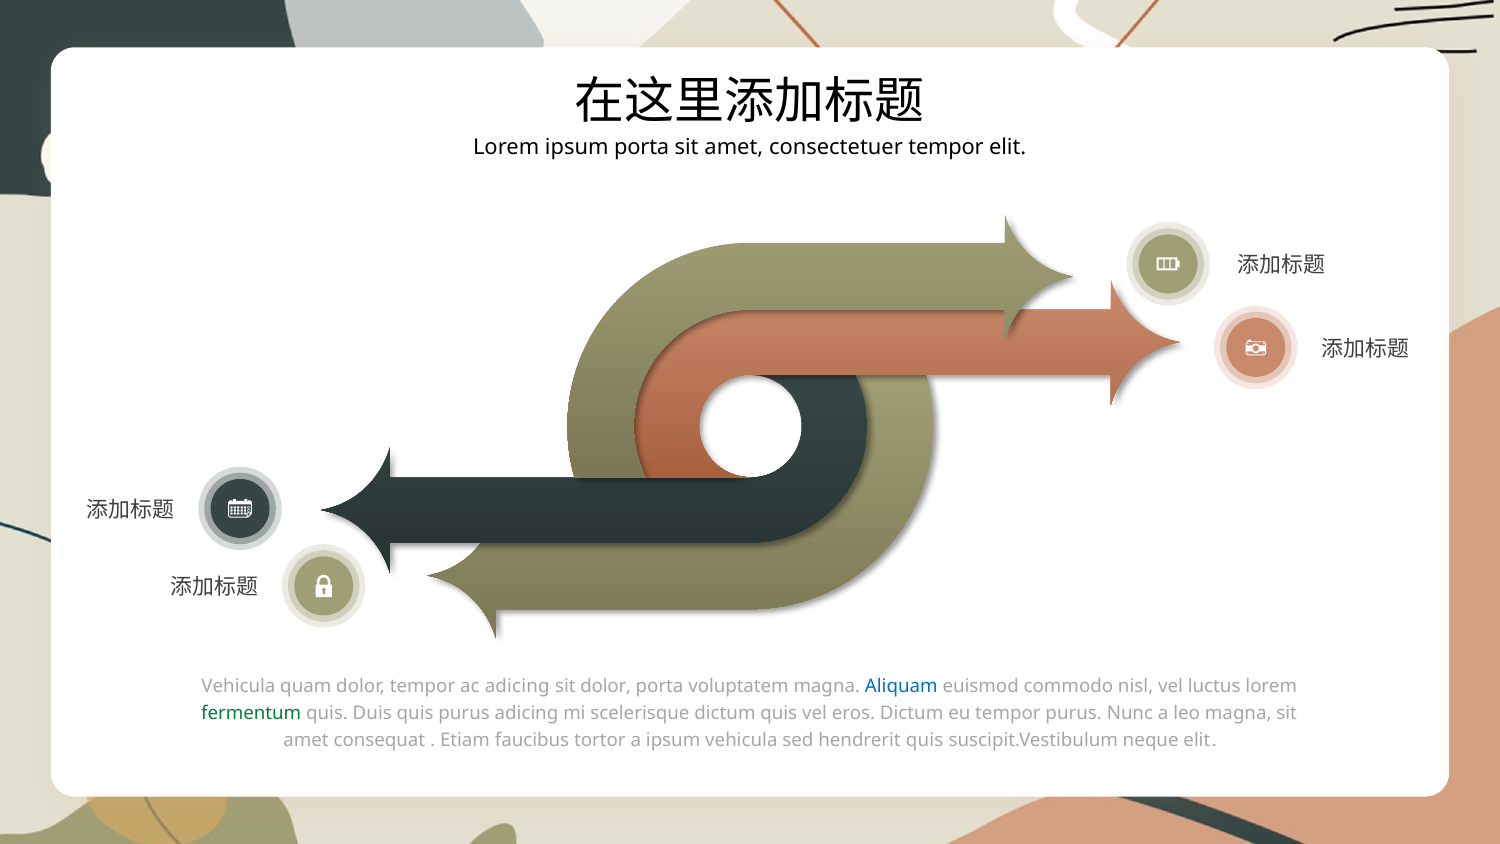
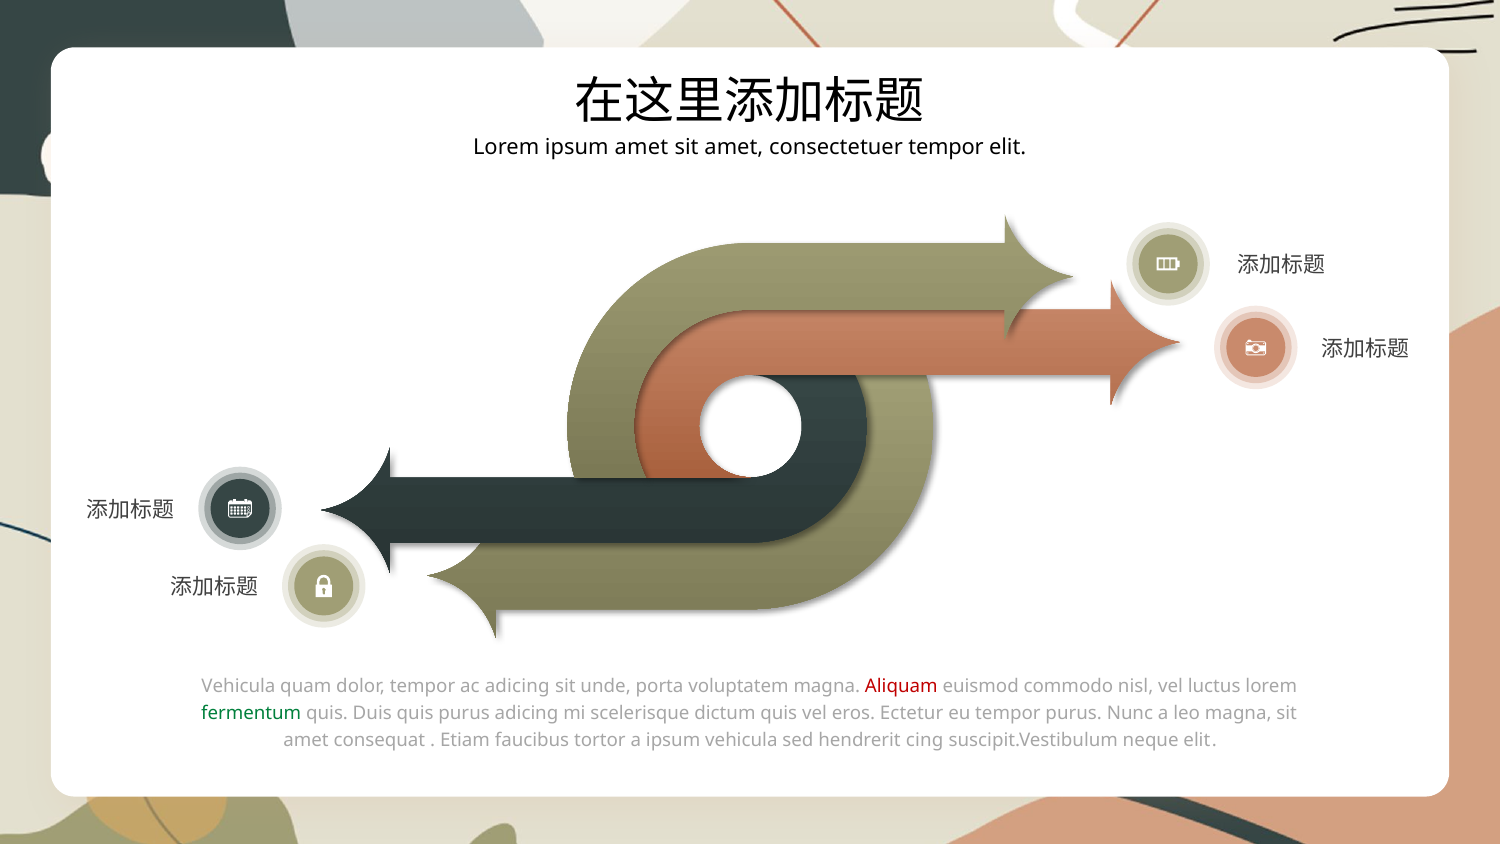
ipsum porta: porta -> amet (642, 147)
sit dolor: dolor -> unde (606, 686)
Aliquam colour: blue -> red (901, 686)
eros Dictum: Dictum -> Ectetur (912, 713)
hendrerit quis: quis -> cing (925, 740)
